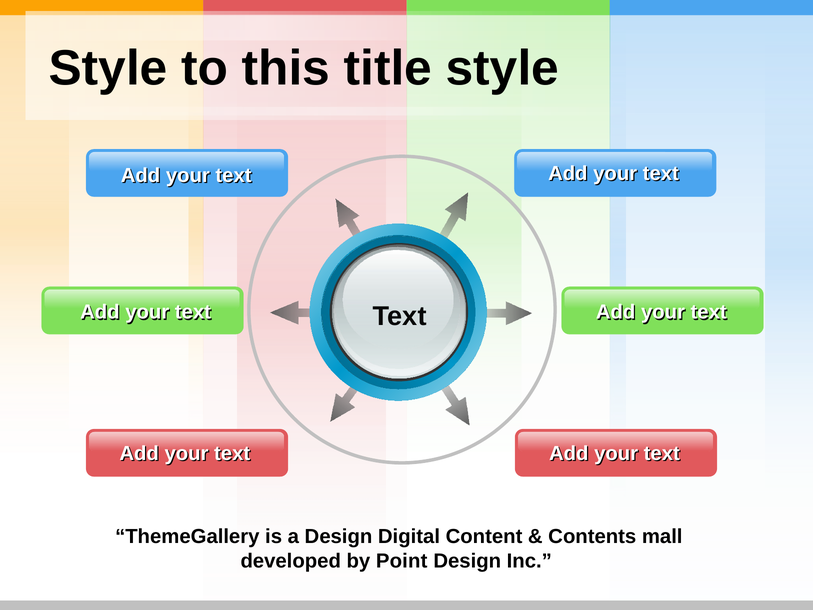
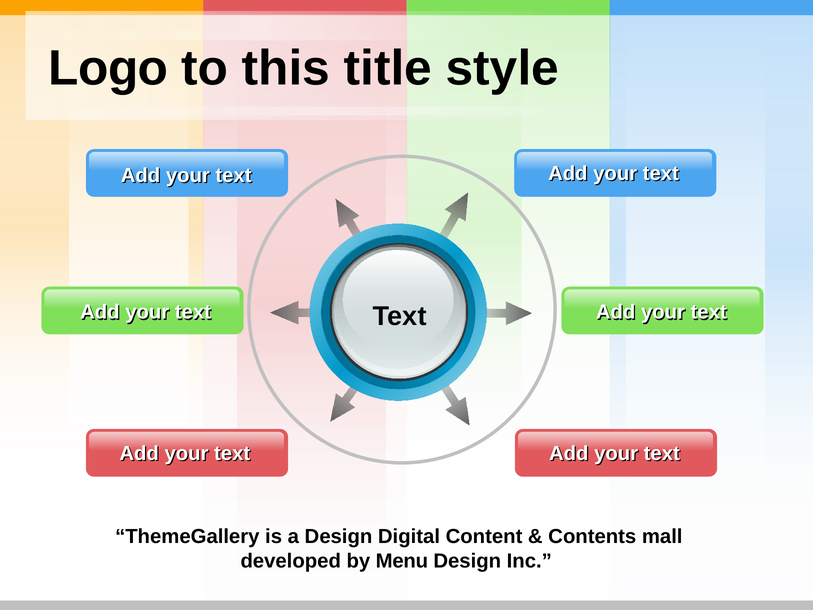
Style: Style -> Logo (108, 68)
Point: Point -> Menu (402, 561)
